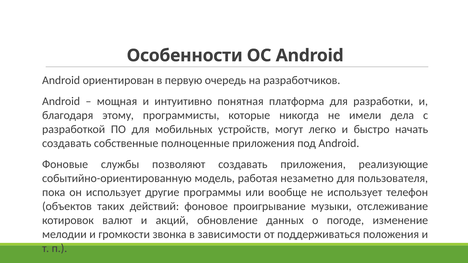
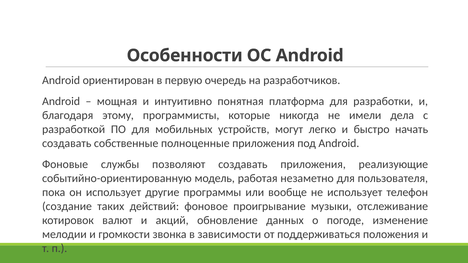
объектов: объектов -> создание (67, 206)
